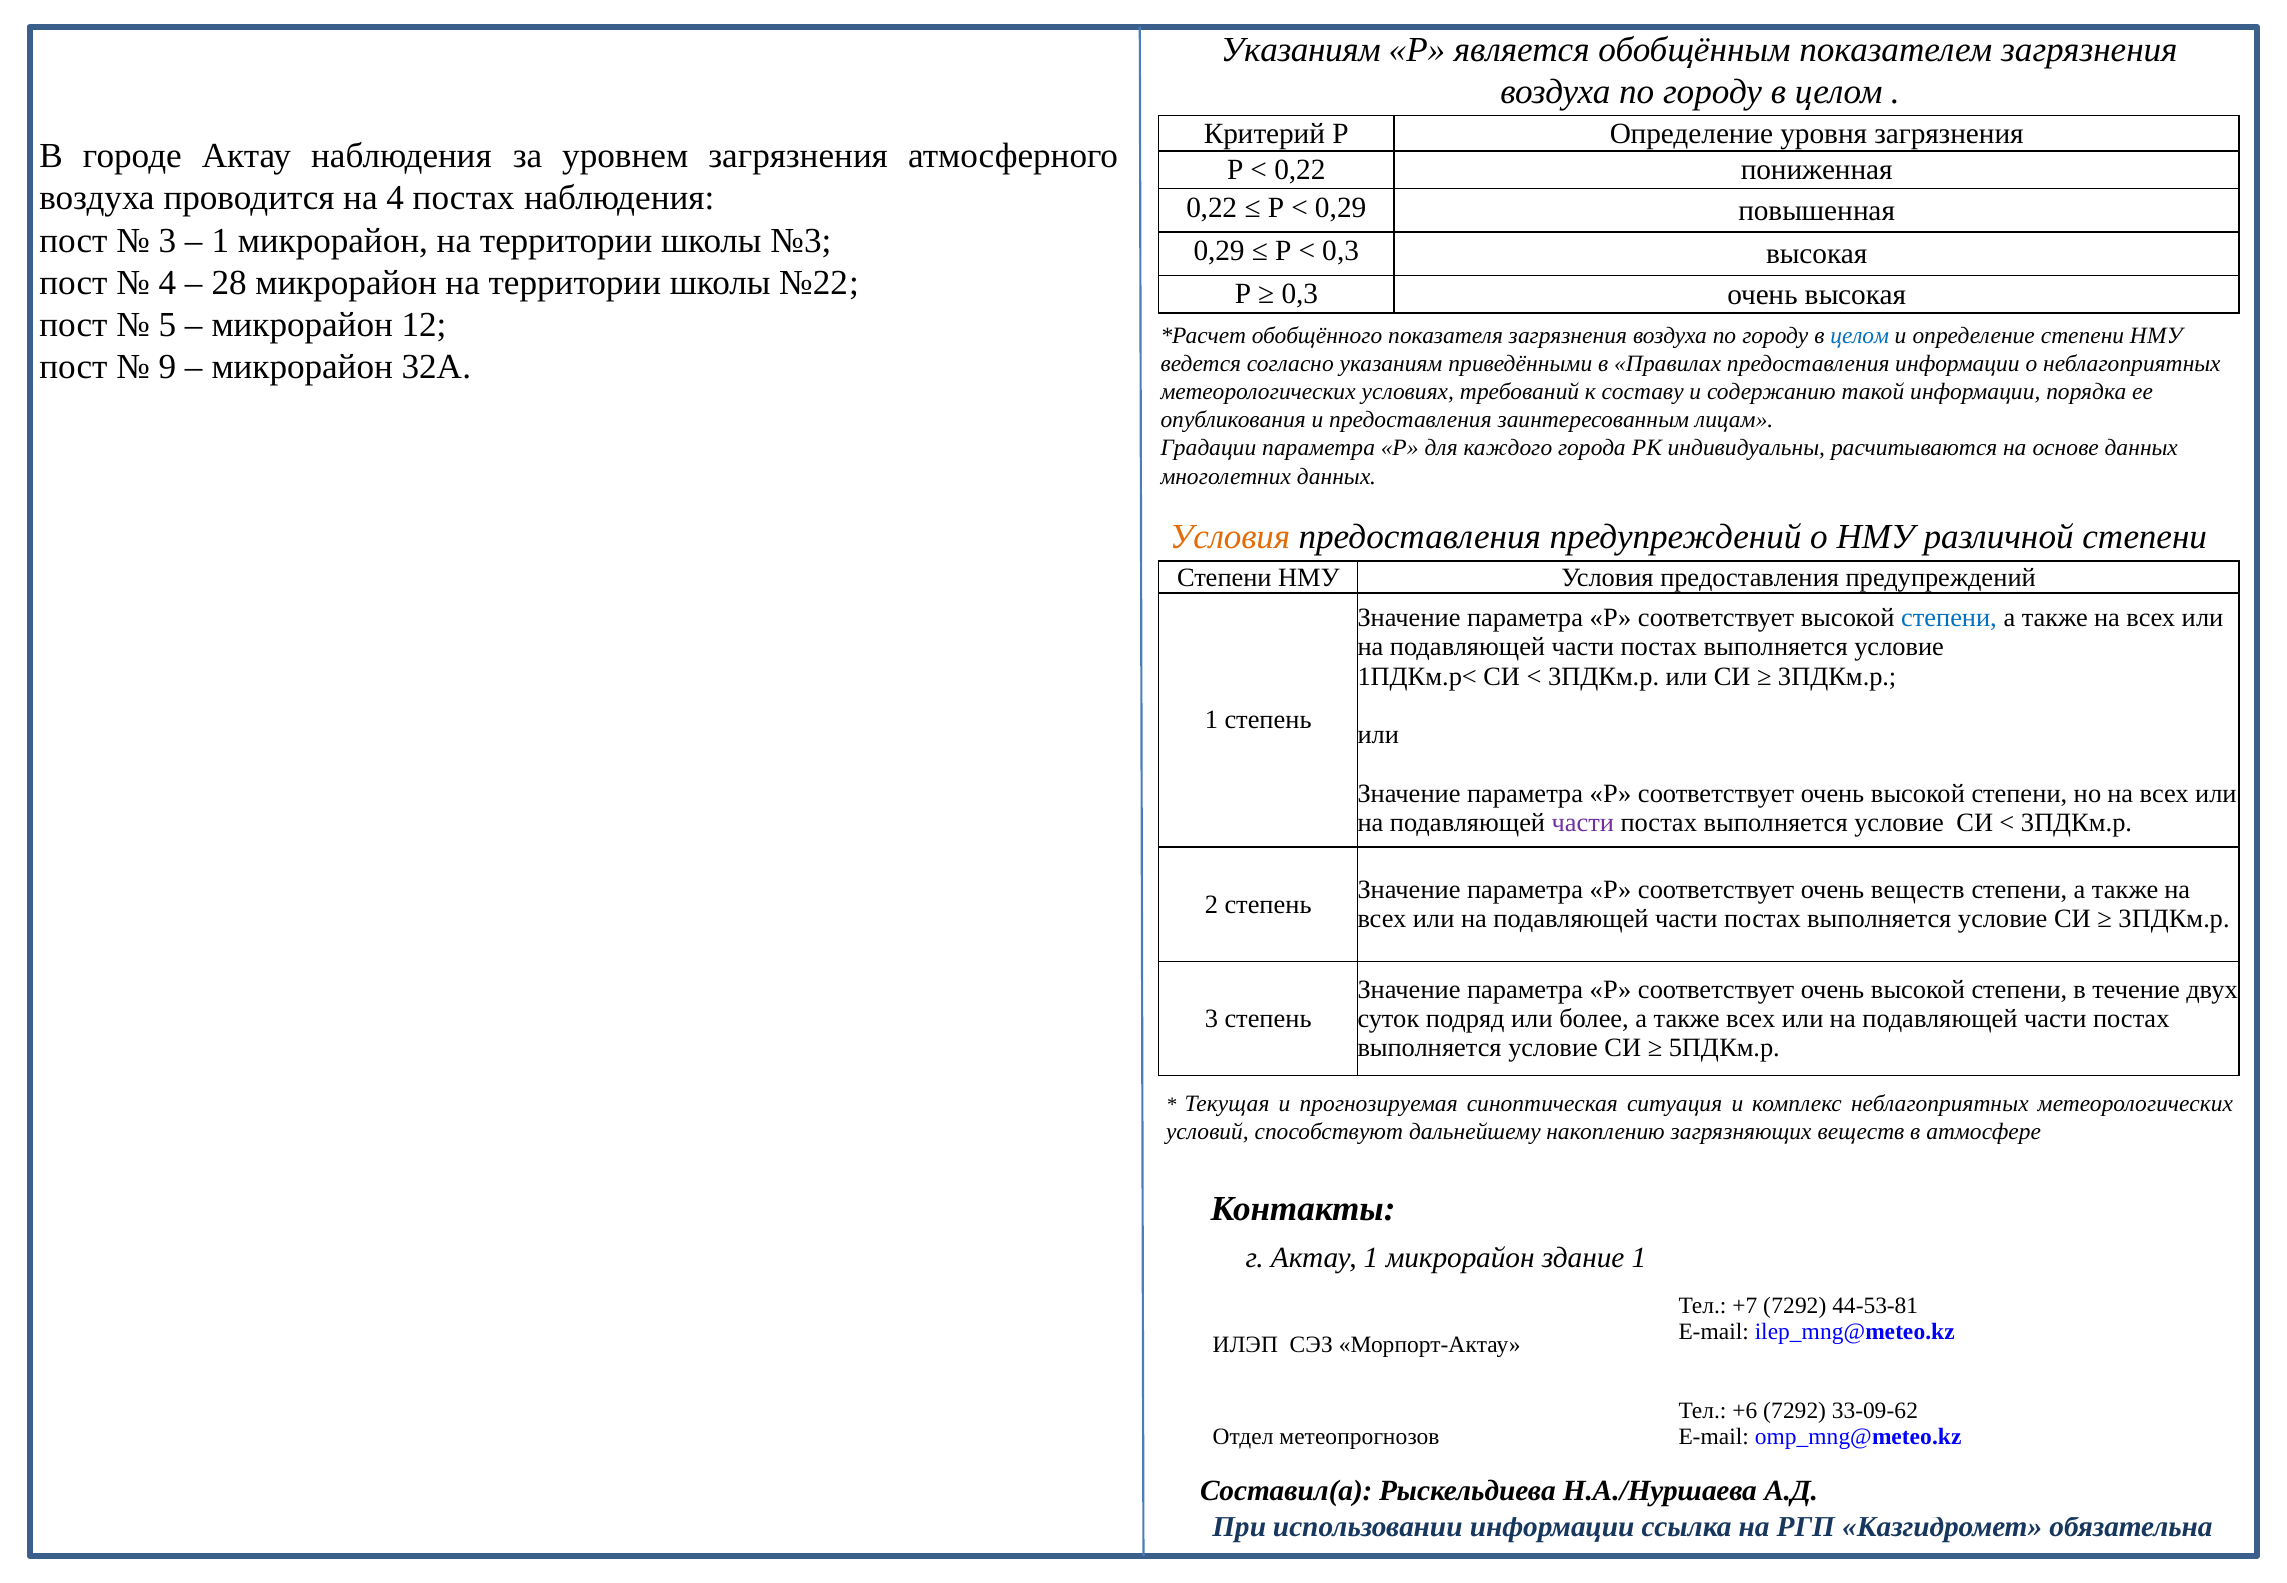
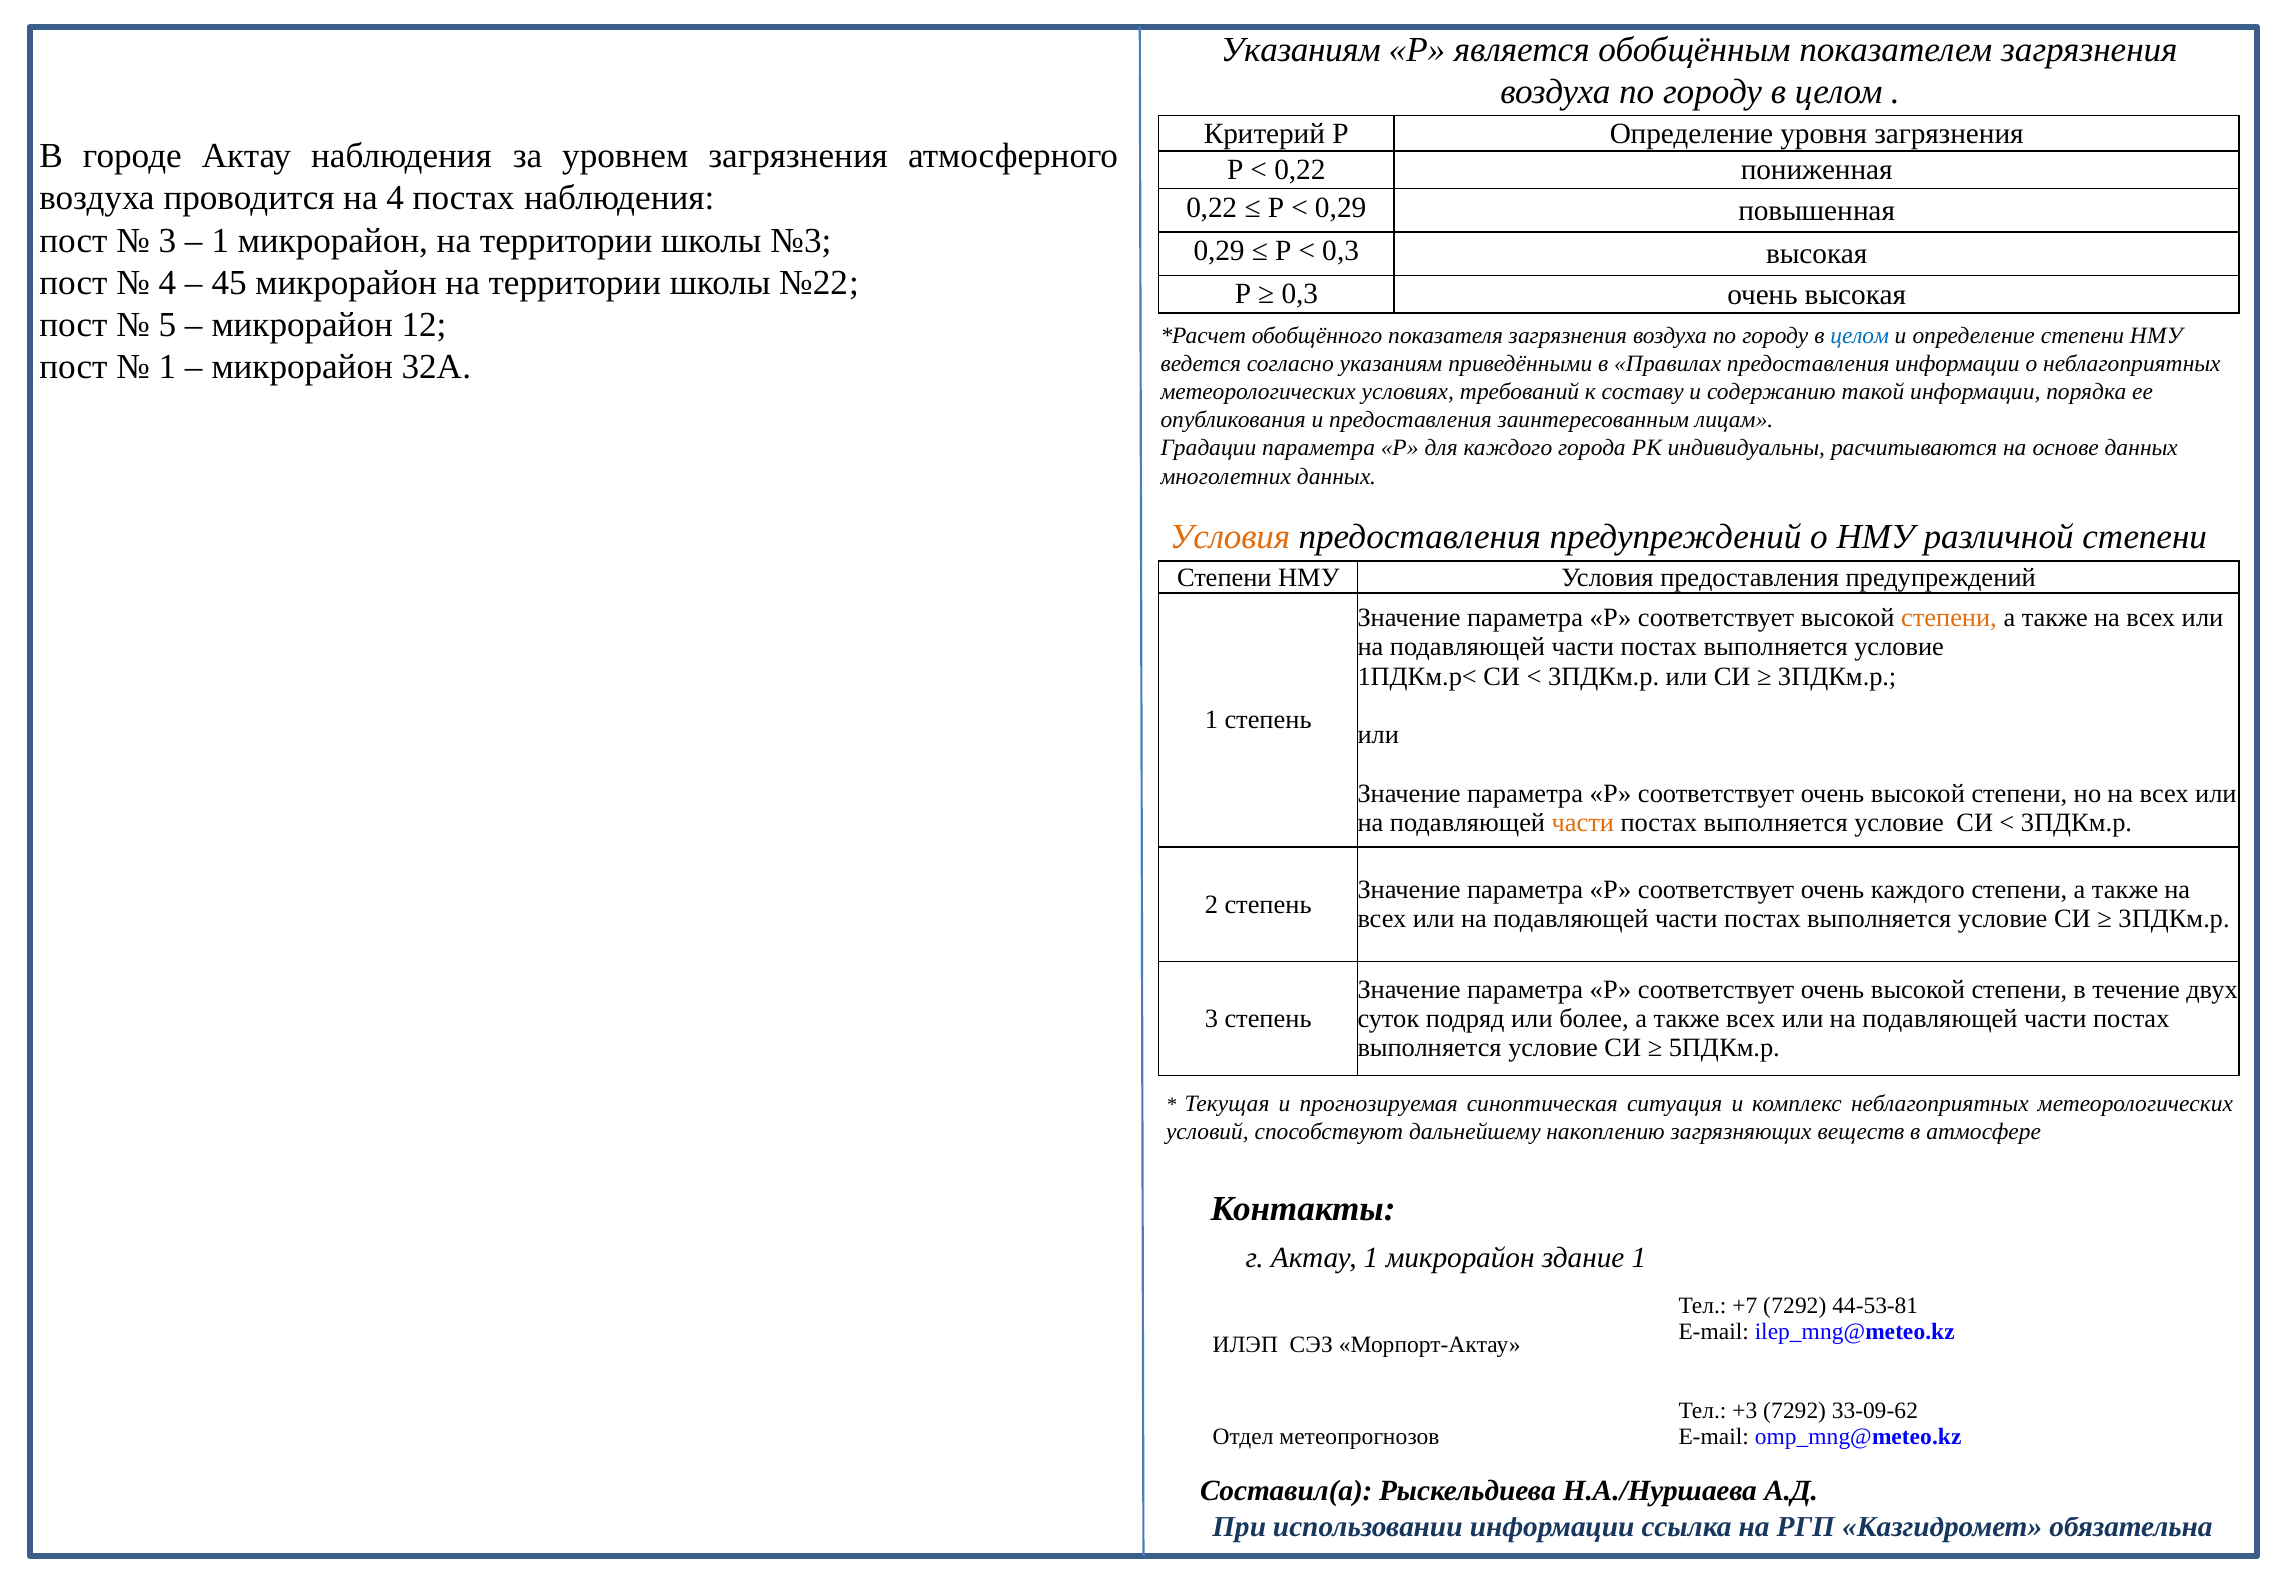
28: 28 -> 45 (229, 283)
9: 9 -> 1 (167, 367)
степени colour: blue -> orange (1949, 618)
части colour: purple -> orange (1583, 823)
очень веществ: веществ -> каждого (1918, 890)
+6: +6 -> +3 (1745, 1411)
